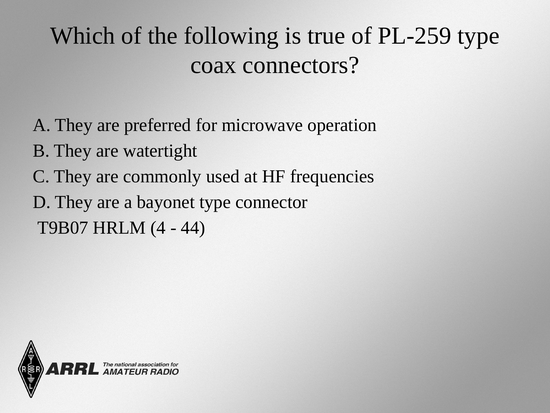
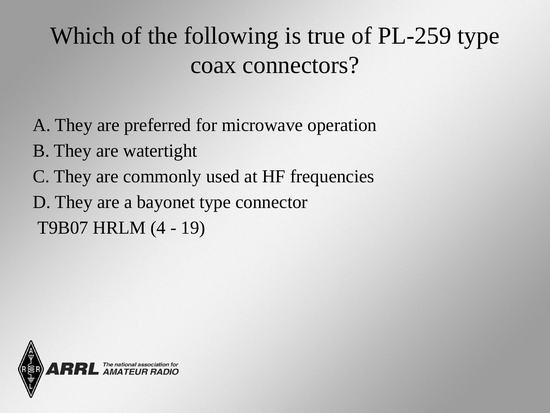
44: 44 -> 19 (193, 228)
